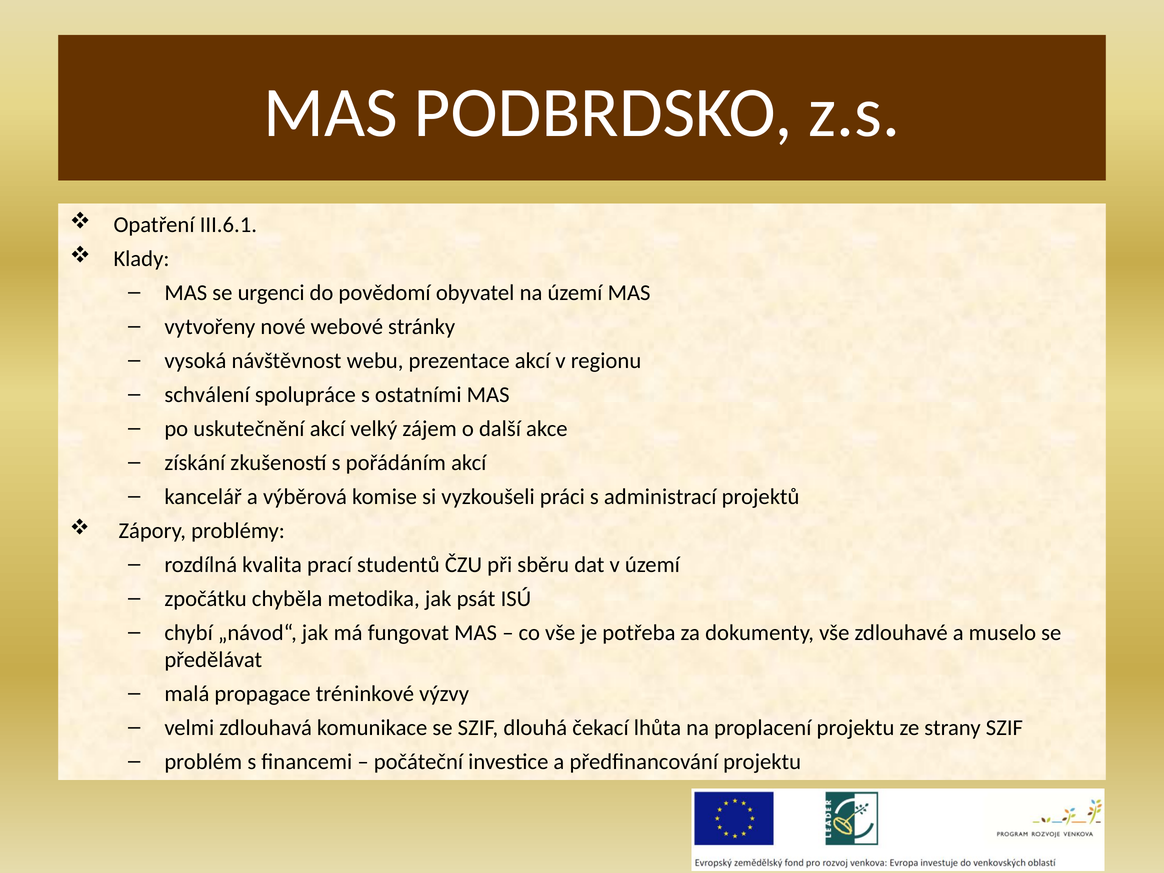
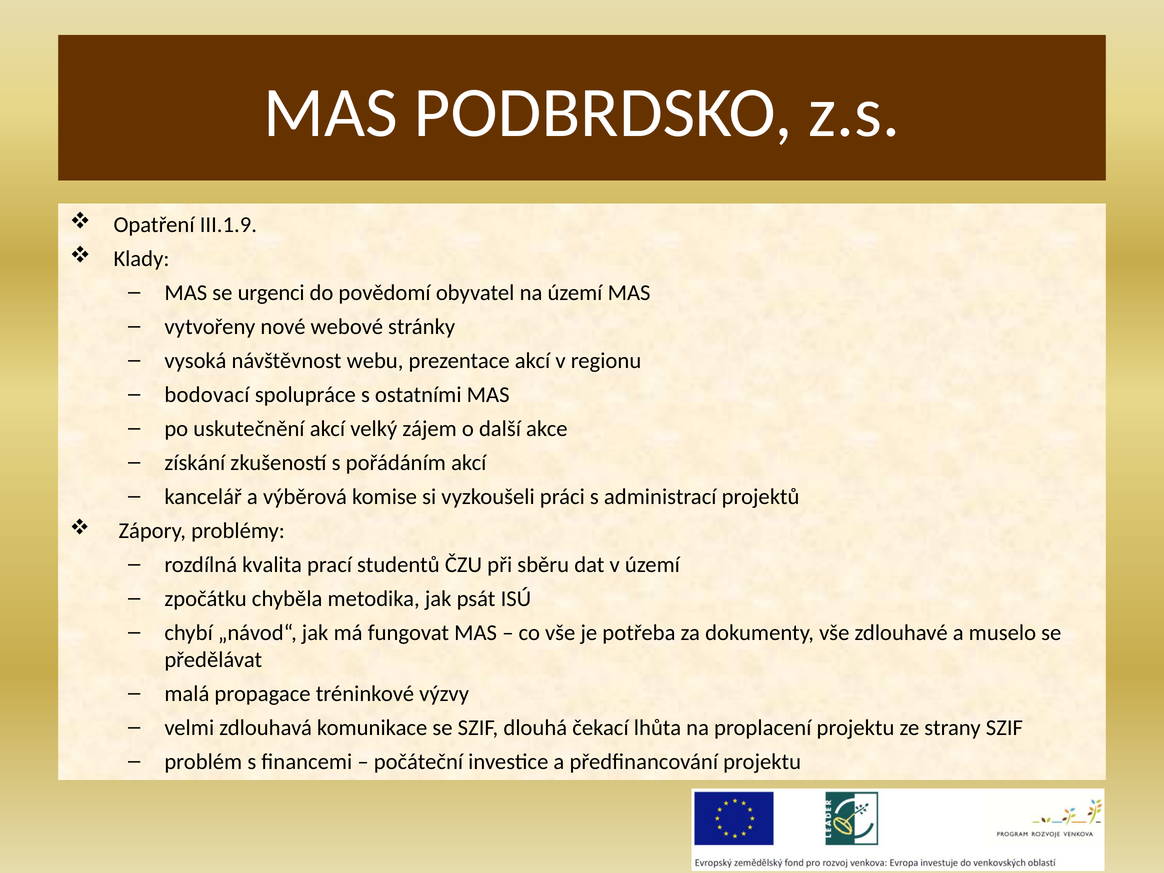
III.6.1: III.6.1 -> III.1.9 (228, 225)
schválení: schválení -> bodovací (207, 395)
